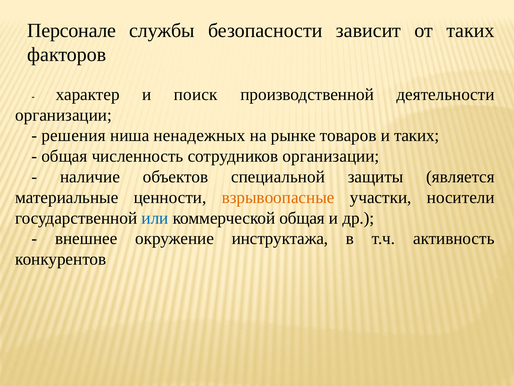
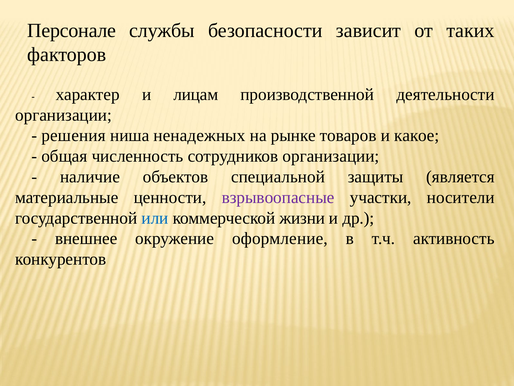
поиск: поиск -> лицам (196, 94)
и таких: таких -> какое (417, 135)
взрывоопасные colour: orange -> purple (278, 197)
коммерческой общая: общая -> жизни (302, 218)
инструктажа: инструктажа -> оформление (280, 238)
